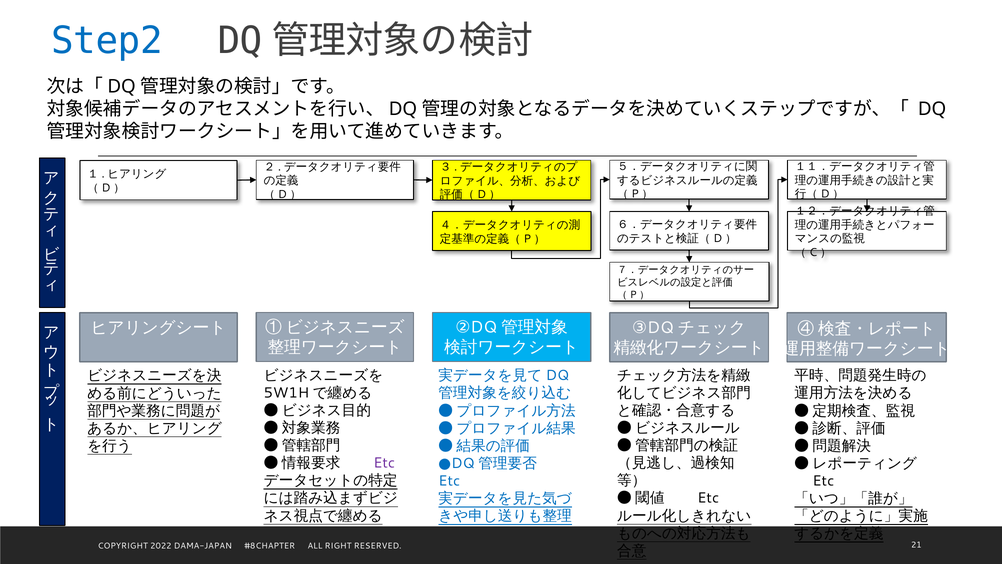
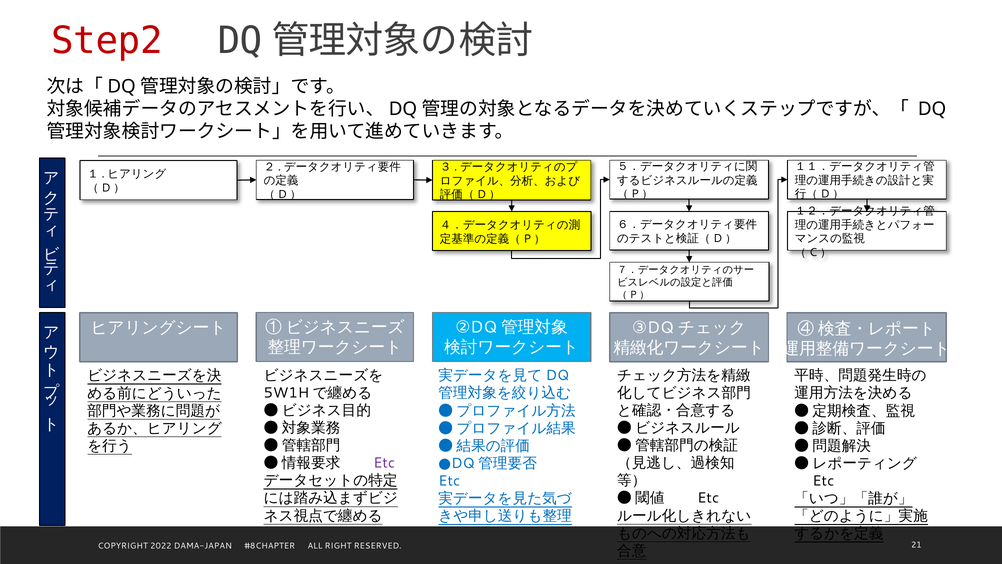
Step2 colour: blue -> red (107, 41)
